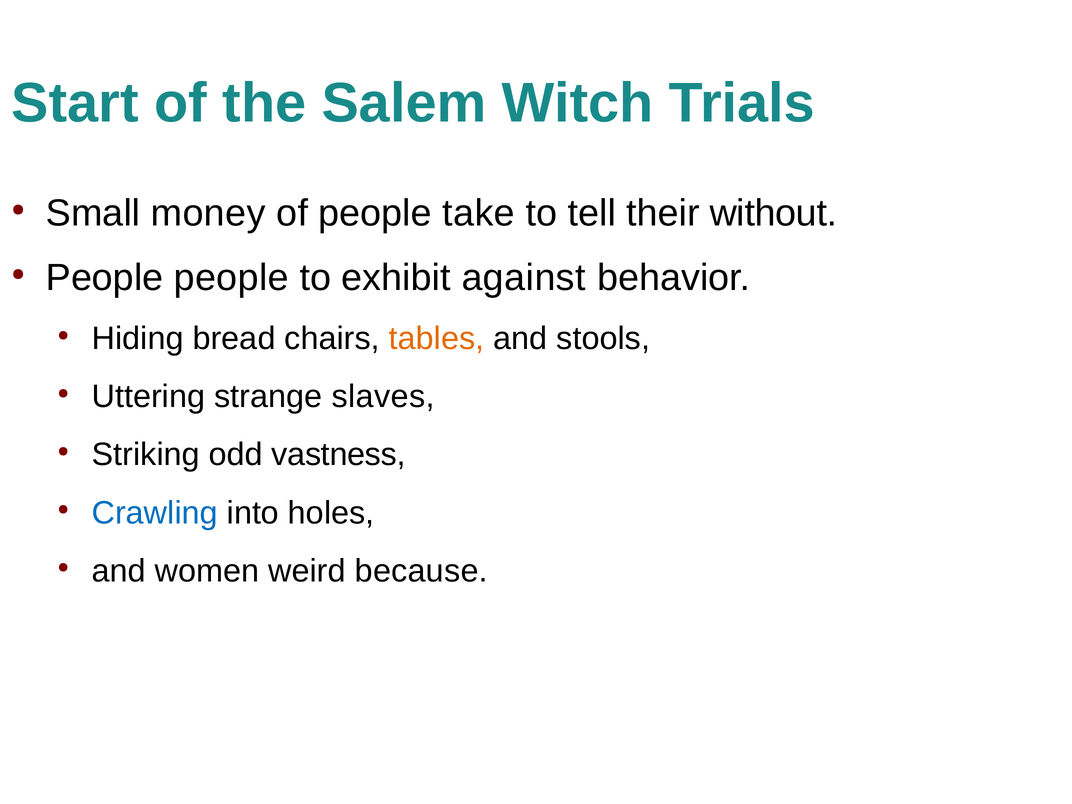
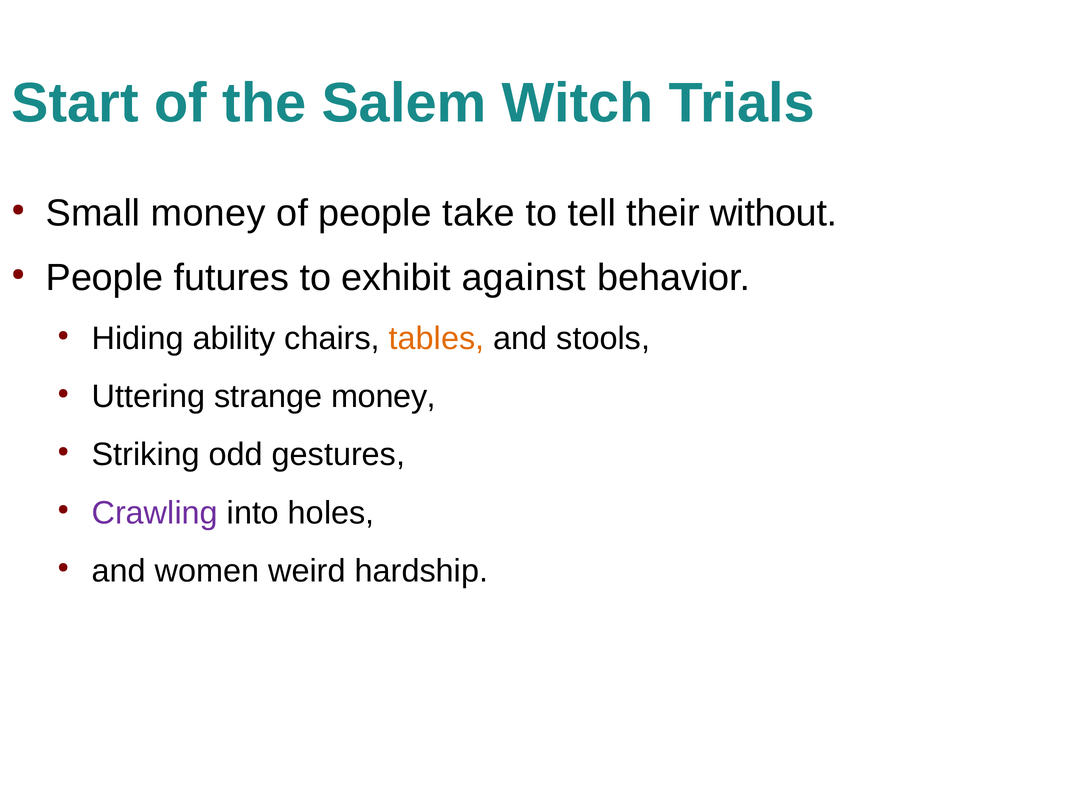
People people: people -> futures (231, 278)
bread: bread -> ability (234, 339)
strange slaves: slaves -> money (384, 397)
vastness: vastness -> gestures (338, 455)
Crawling colour: blue -> purple (155, 513)
because: because -> hardship (421, 571)
